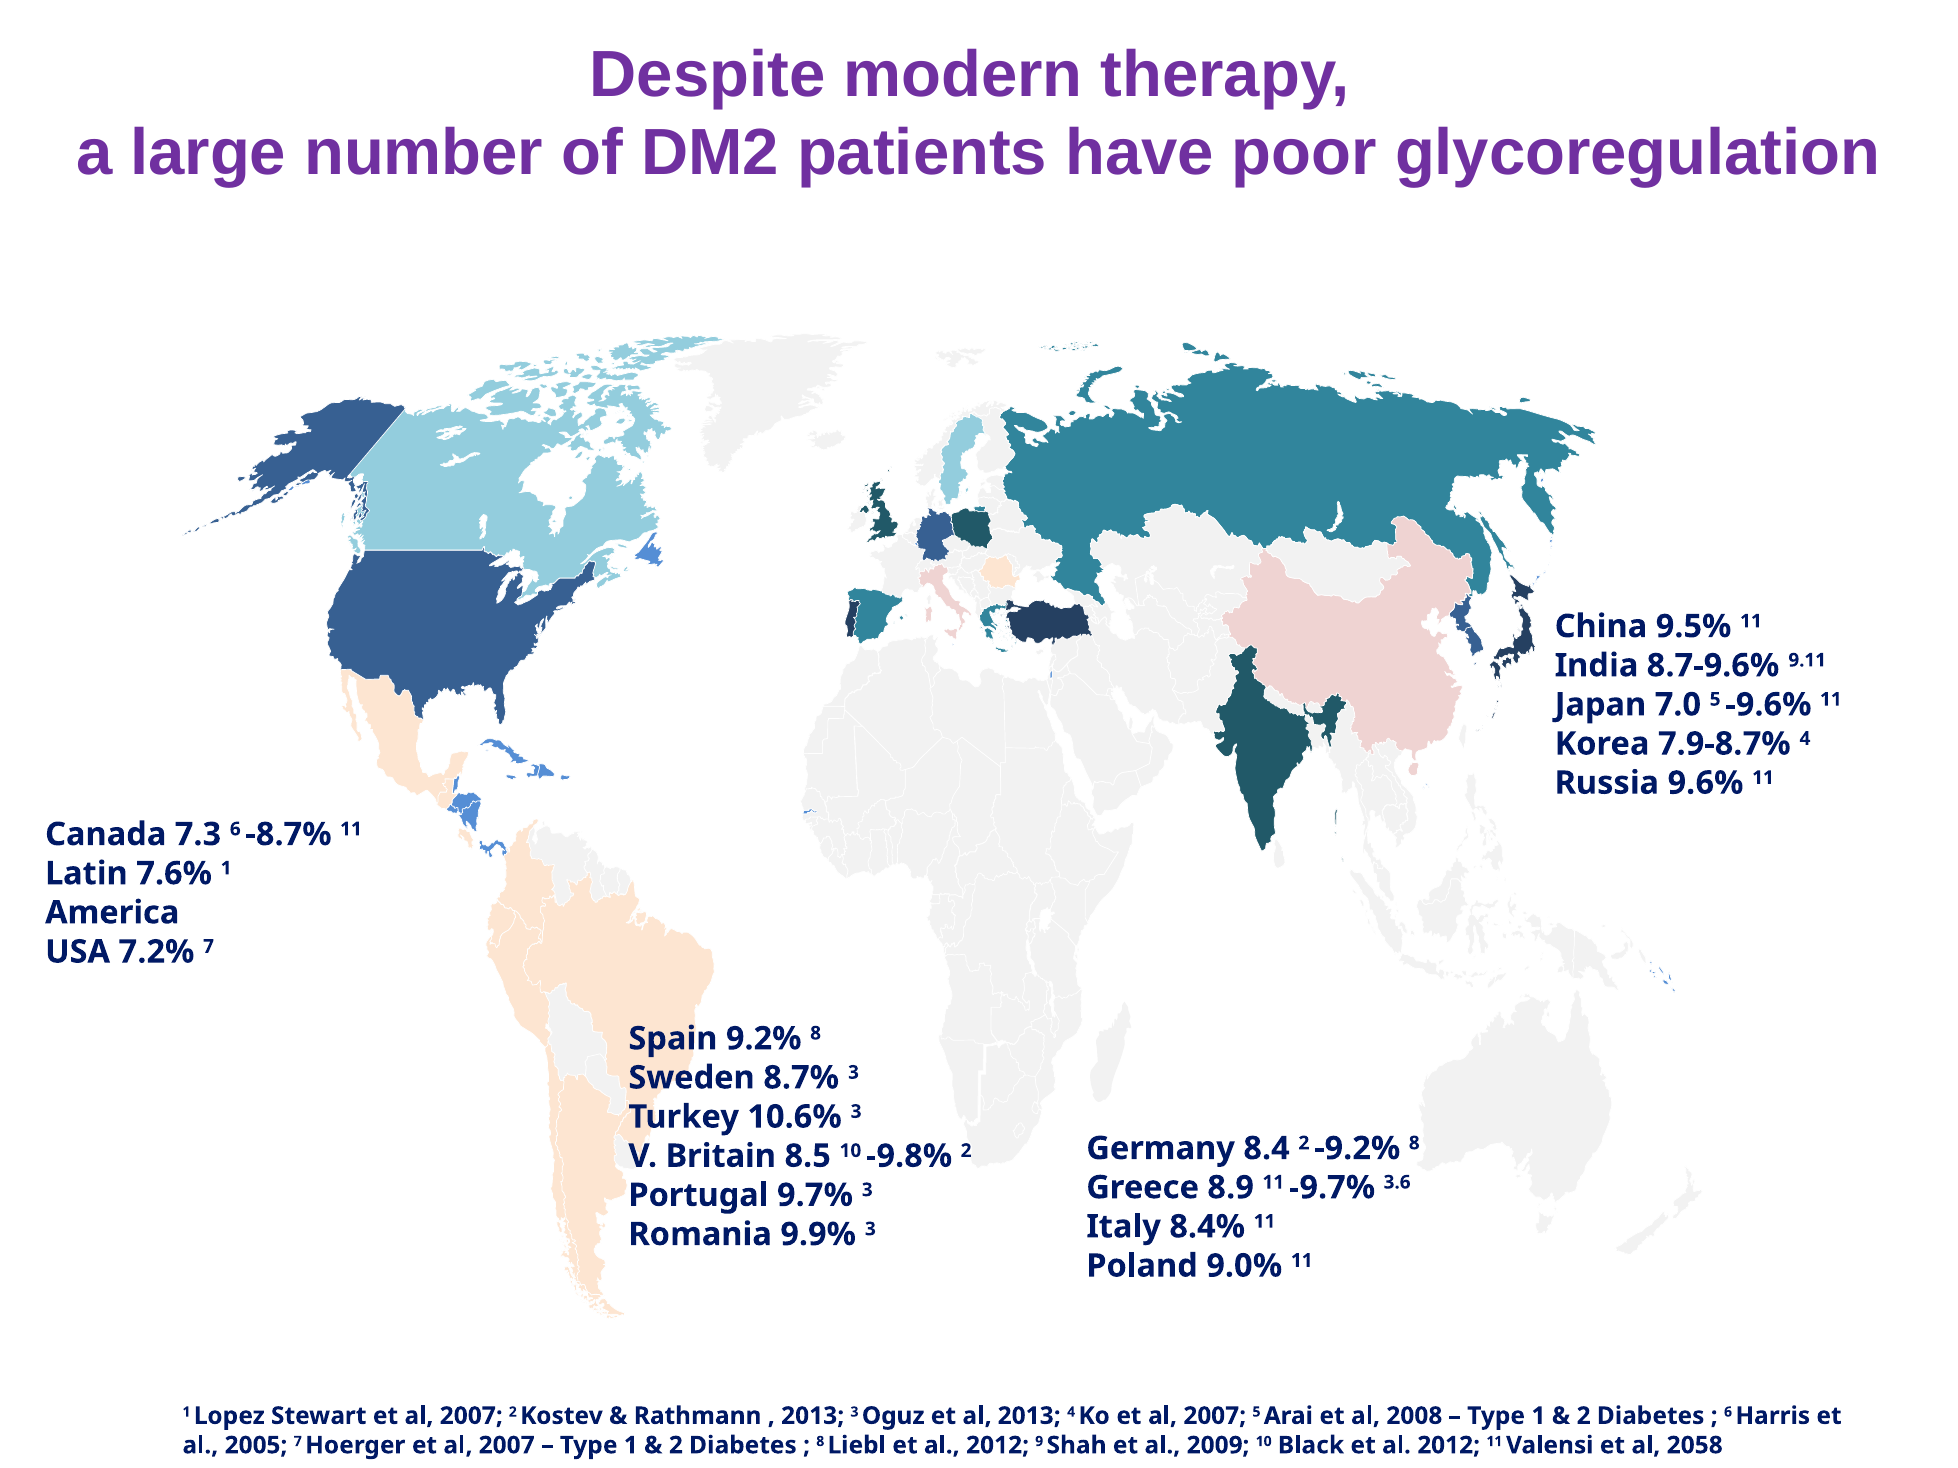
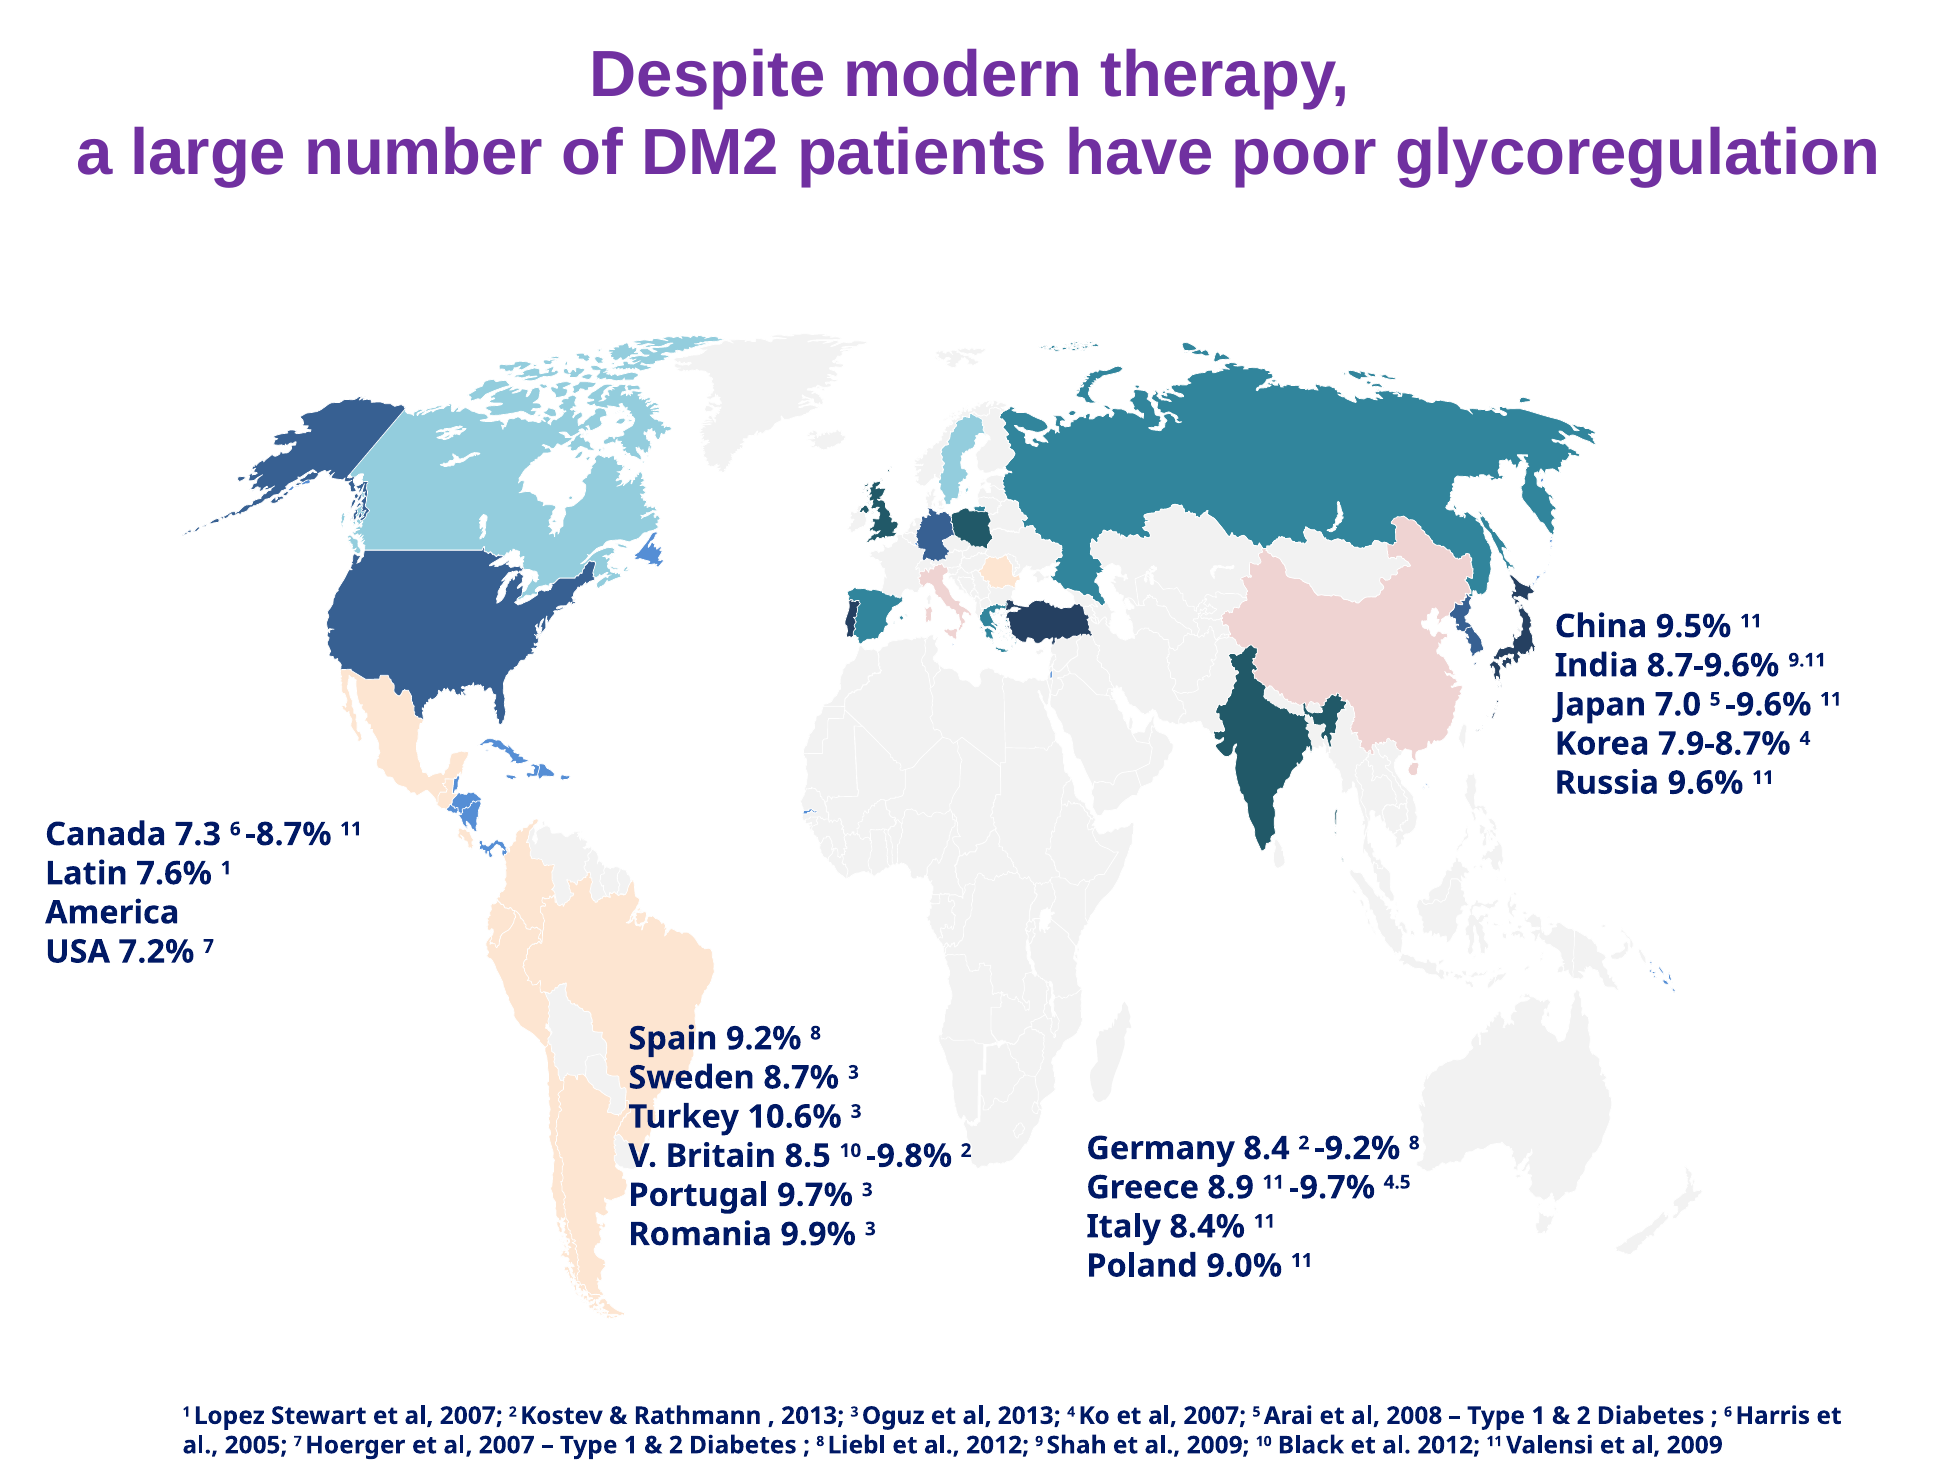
3.6: 3.6 -> 4.5 (1397, 1183)
Valensi et al 2058: 2058 -> 2009 (1695, 1446)
